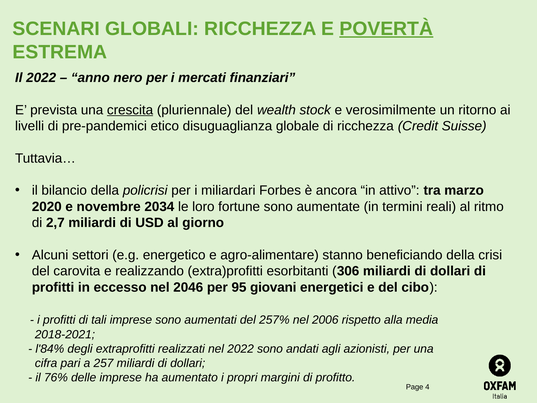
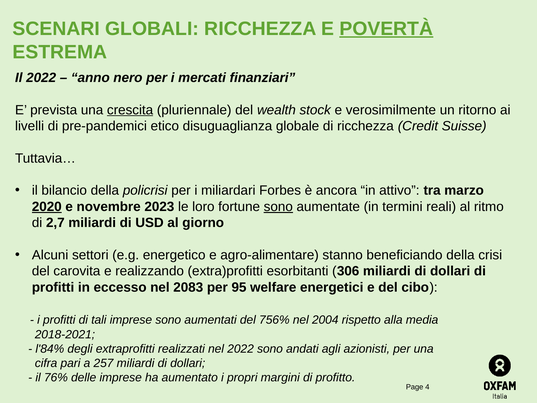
2020 underline: none -> present (47, 207)
2034: 2034 -> 2023 (159, 207)
sono underline: none -> present (278, 207)
2046: 2046 -> 2083 (188, 287)
giovani: giovani -> welfare (273, 287)
257%: 257% -> 756% (274, 320)
2006: 2006 -> 2004 (325, 320)
